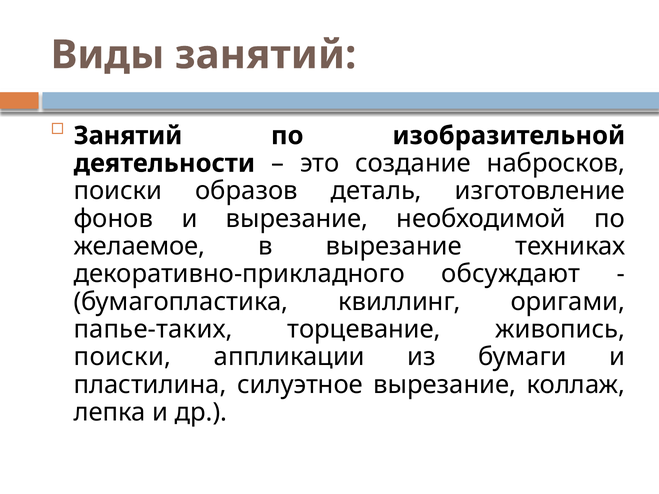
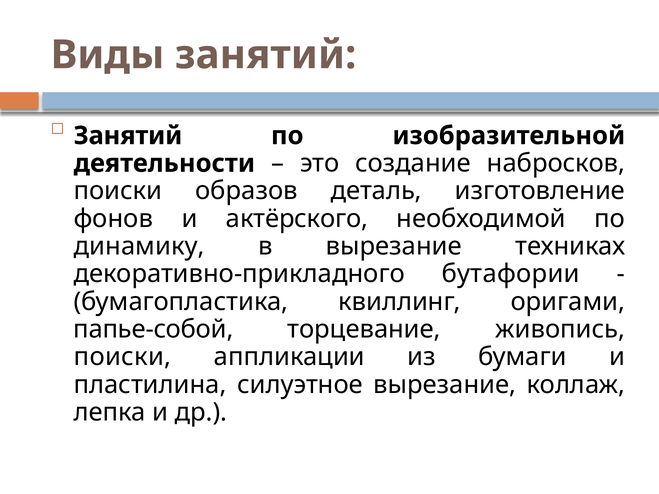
и вырезание: вырезание -> актёрского (297, 219)
желаемое: желаемое -> динамику (139, 246)
обсуждают: обсуждают -> бутафории (511, 274)
папье-таких: папье-таких -> папье-собой (153, 330)
